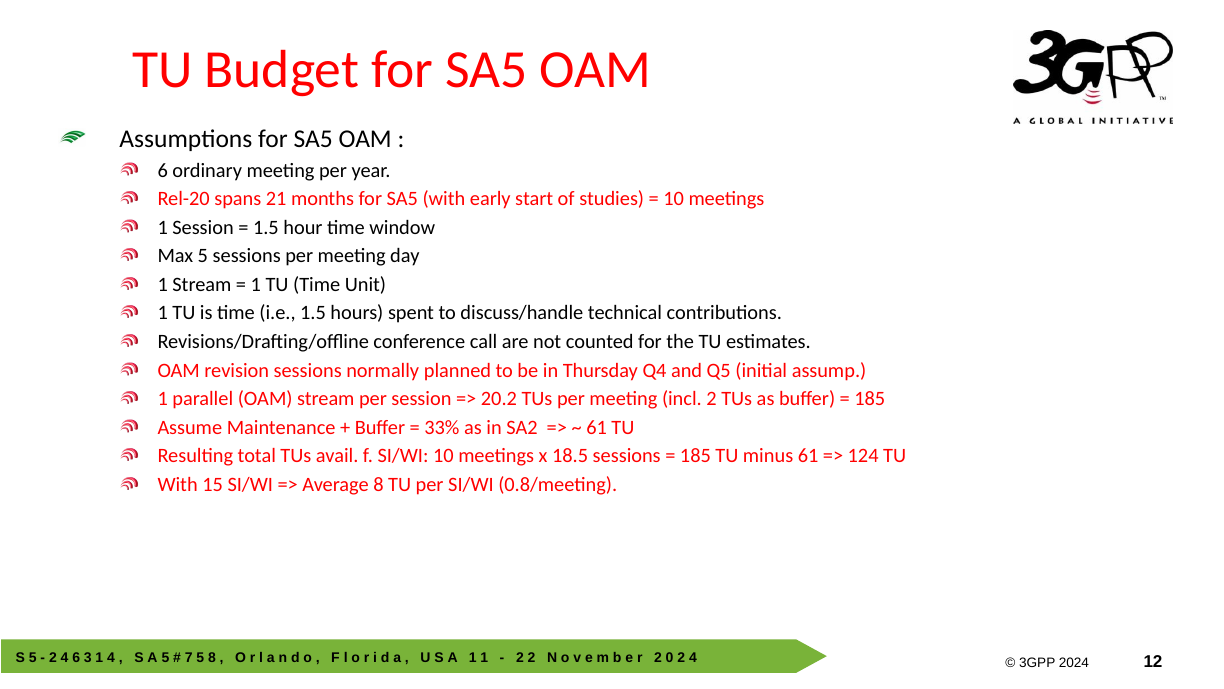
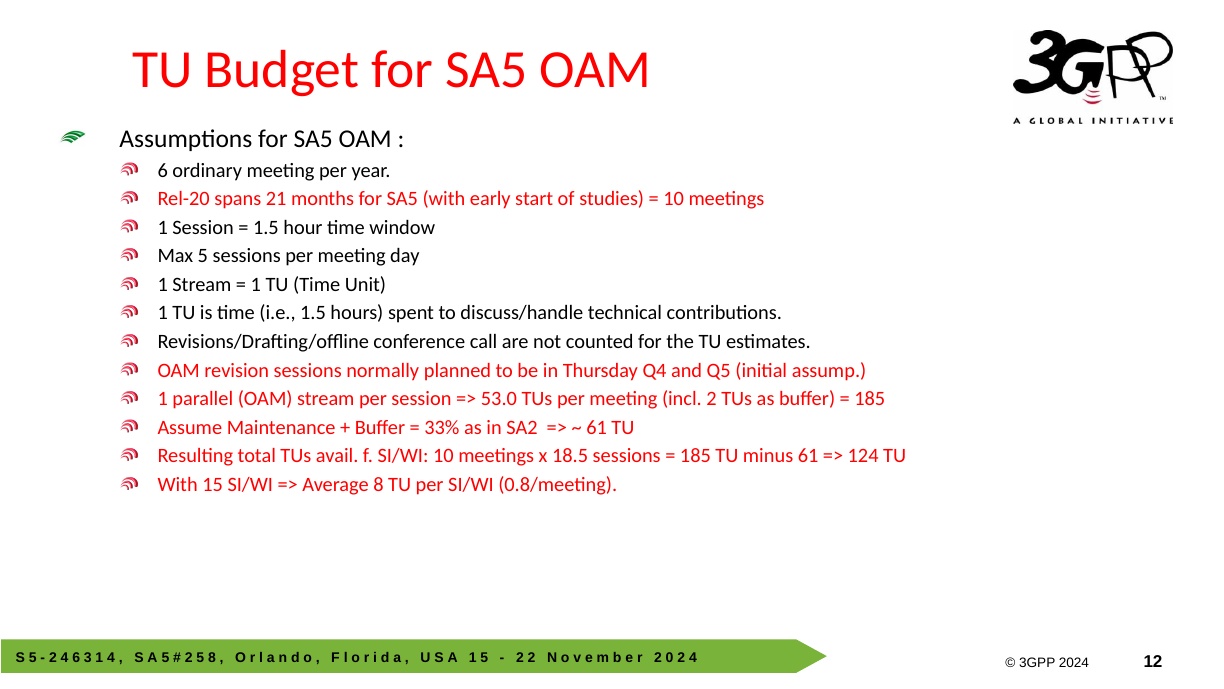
20.2: 20.2 -> 53.0 (499, 399)
7: 7 -> 2 (189, 657)
1 1: 1 -> 5 (484, 657)
